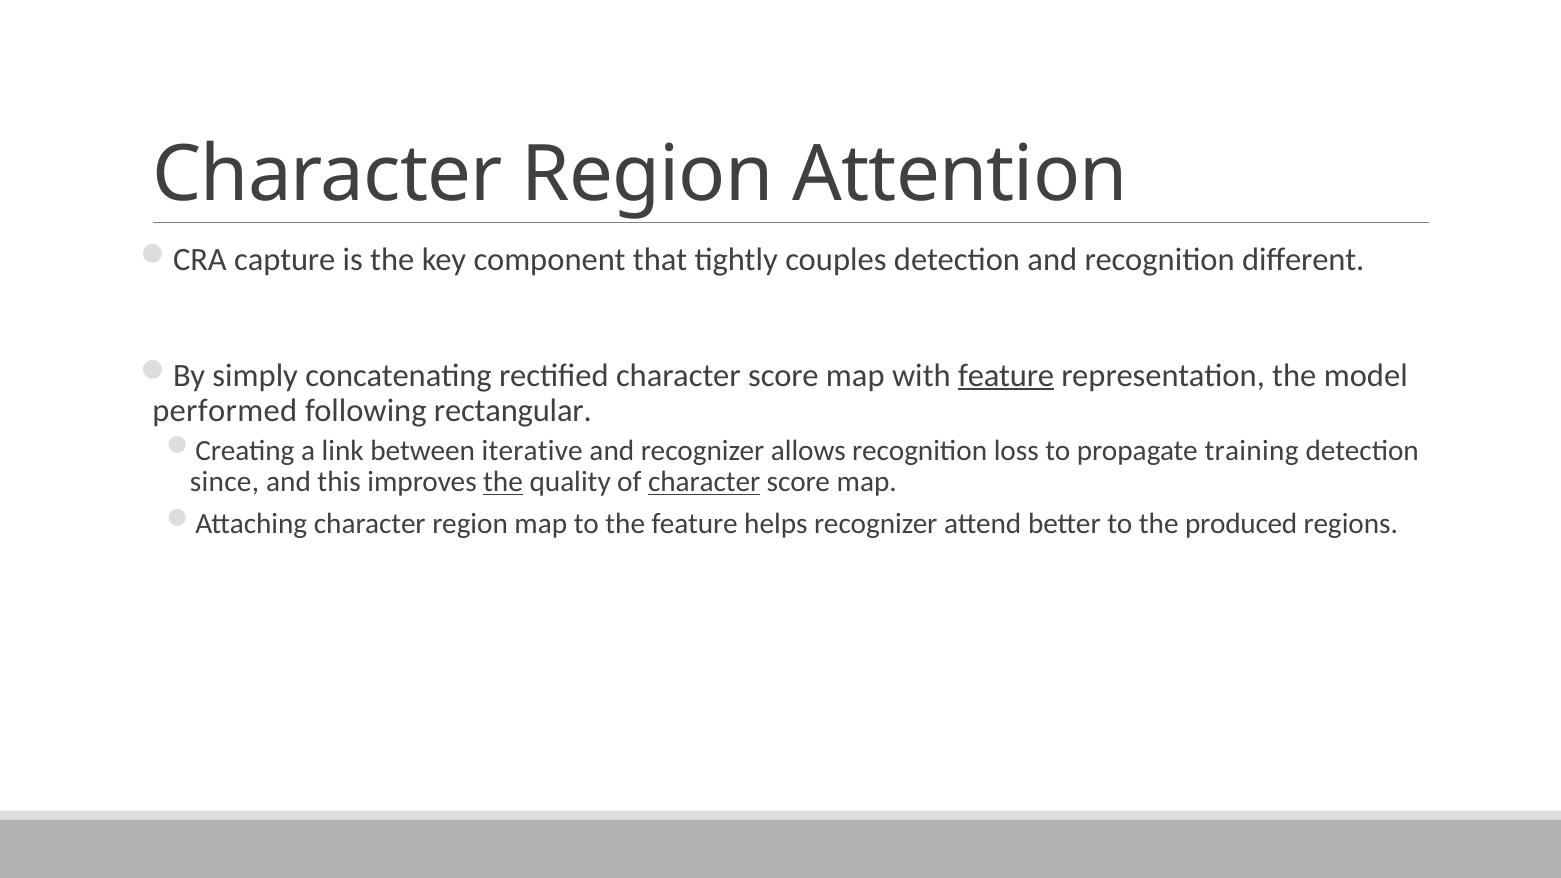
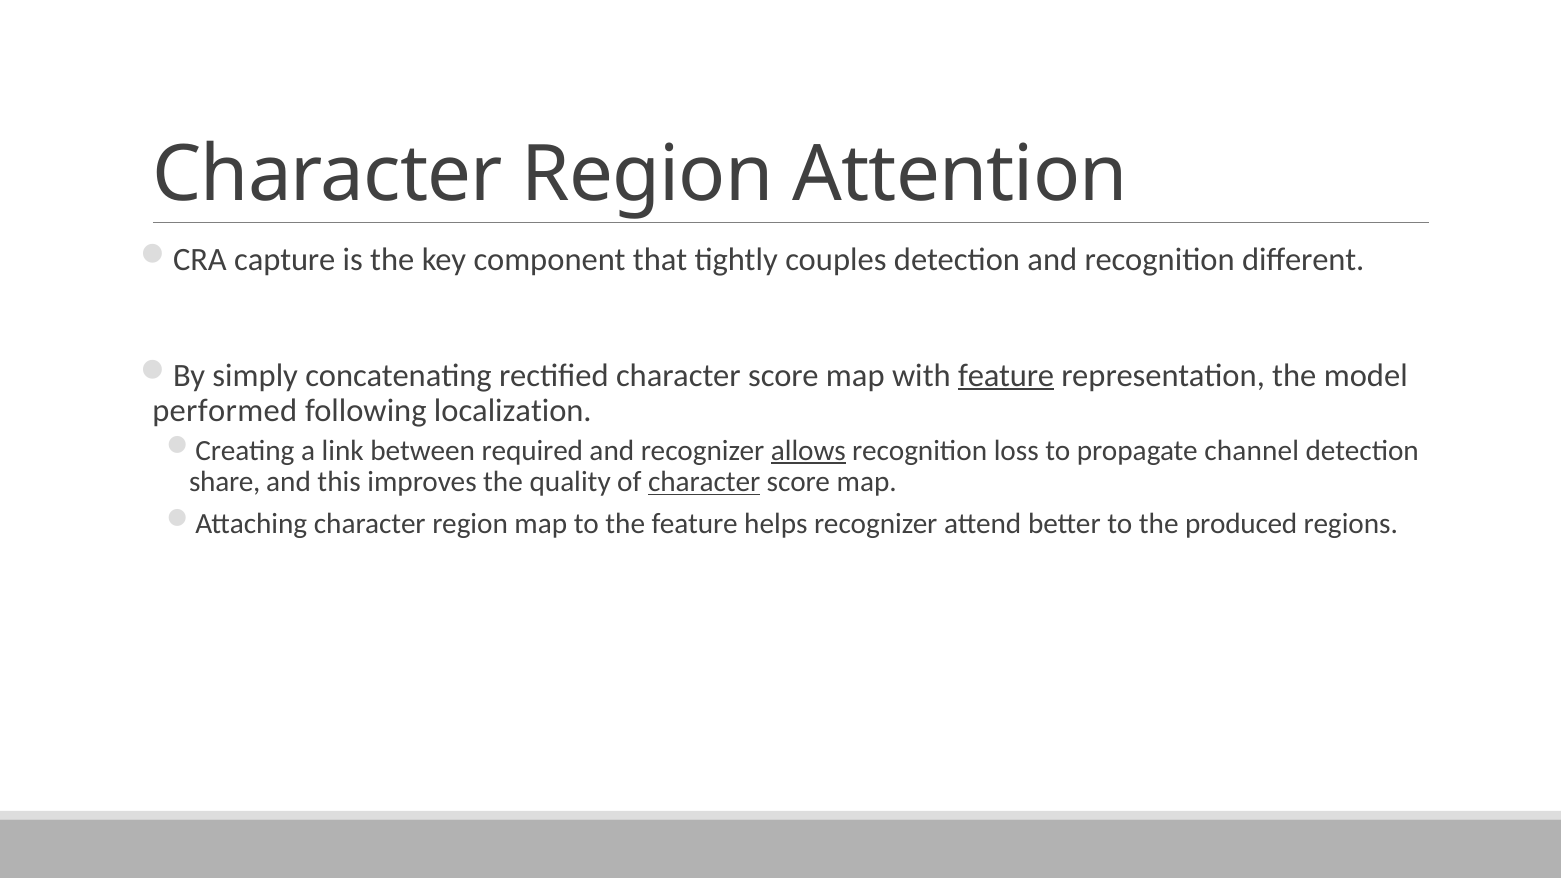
rectangular: rectangular -> localization (513, 410)
iterative: iterative -> required (532, 450)
allows underline: none -> present (808, 450)
training: training -> channel (1252, 450)
since: since -> share (225, 482)
the underline: present -> none (503, 482)
